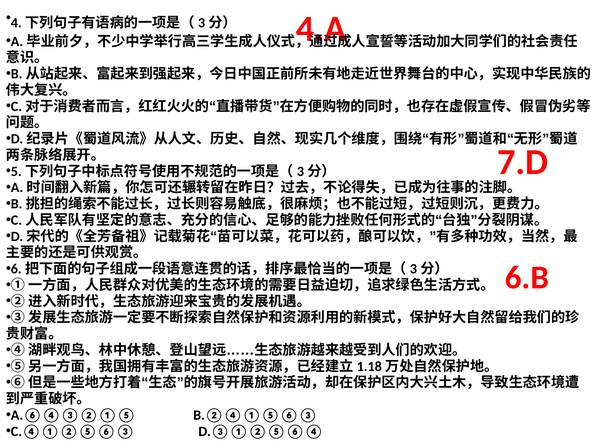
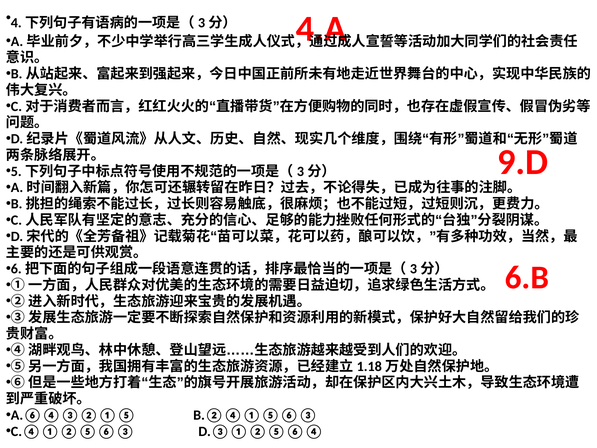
7.D: 7.D -> 9.D (523, 162)
